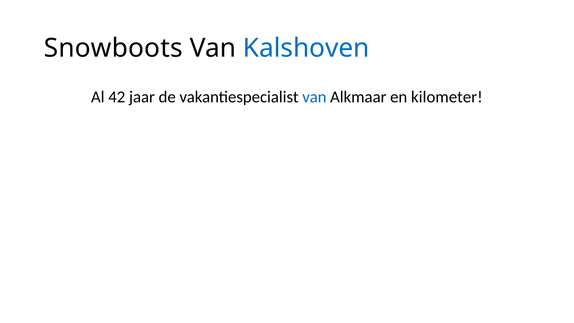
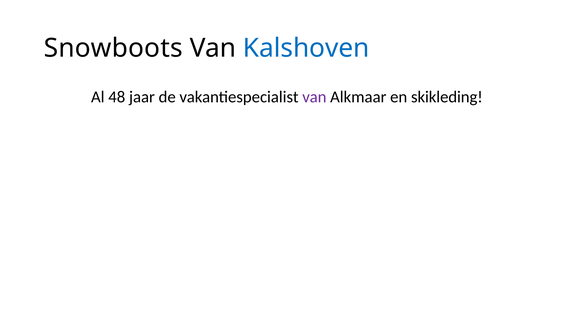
42: 42 -> 48 (117, 97)
van colour: blue -> purple (314, 97)
kilometer: kilometer -> skikleding (447, 97)
